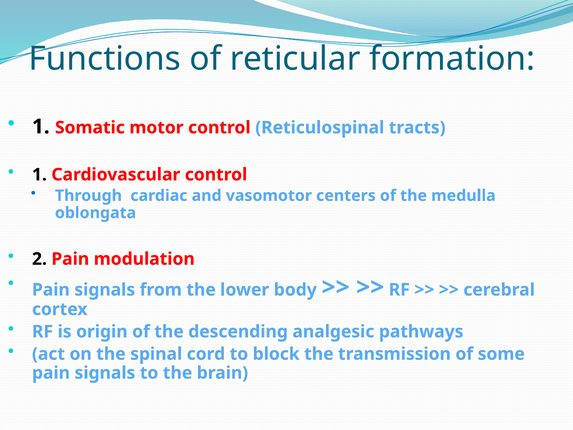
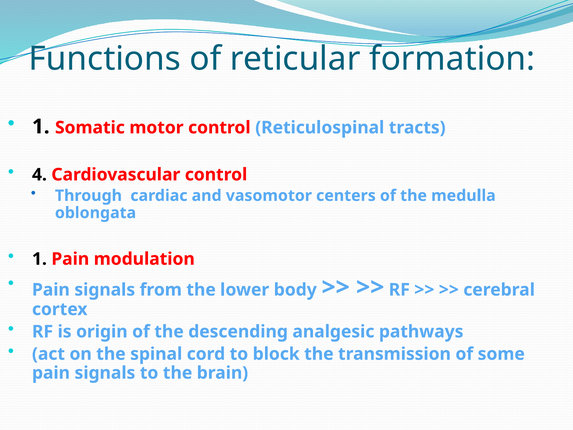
1: 1 -> 4 (39, 175)
2: 2 -> 1 (39, 259)
